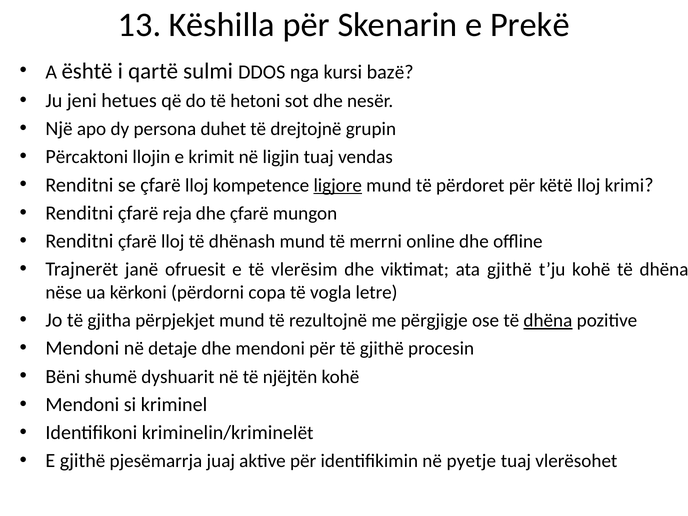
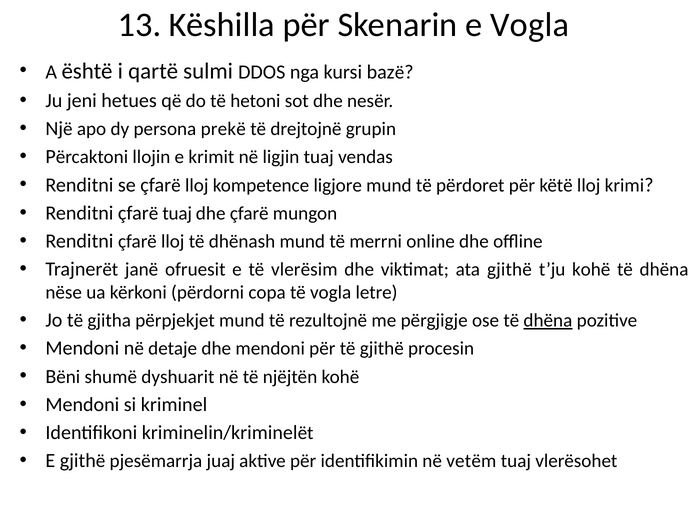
e Prekë: Prekë -> Vogla (530, 25)
duhet: duhet -> prekë (223, 129)
ligjore underline: present -> none (338, 185)
çfarë reja: reja -> tuaj (177, 213)
pyetje: pyetje -> vetëm (471, 461)
